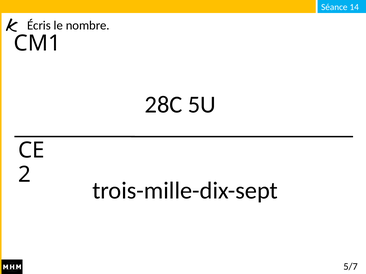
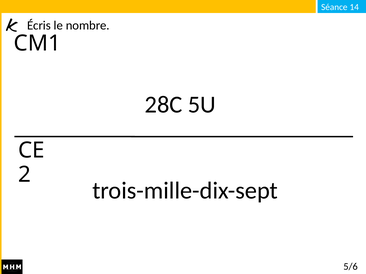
5/7: 5/7 -> 5/6 (351, 267)
